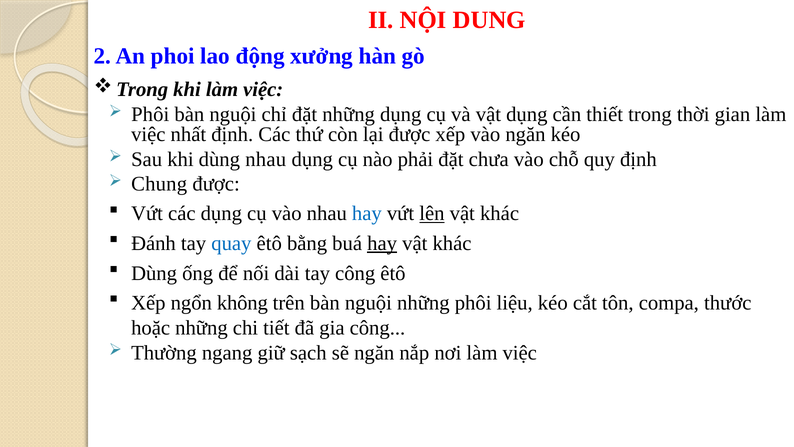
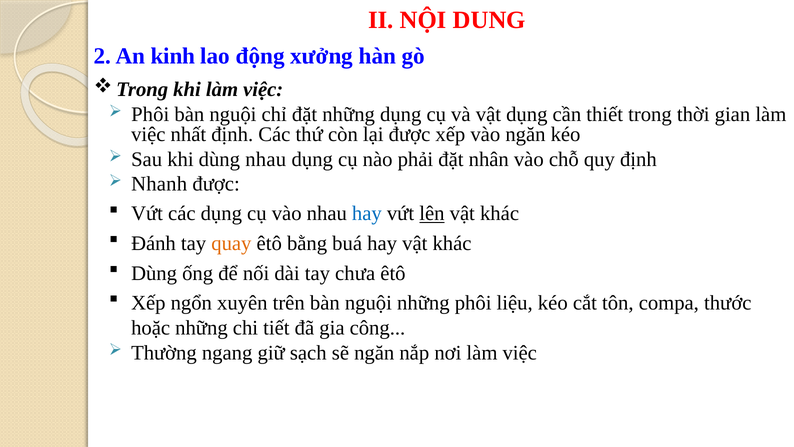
phoi: phoi -> kinh (173, 56)
chưa: chưa -> nhân (489, 159)
Chung: Chung -> Nhanh (159, 184)
quay colour: blue -> orange (231, 243)
hay underline: present -> none (382, 243)
tay công: công -> chưa (355, 273)
không: không -> xuyên (242, 303)
